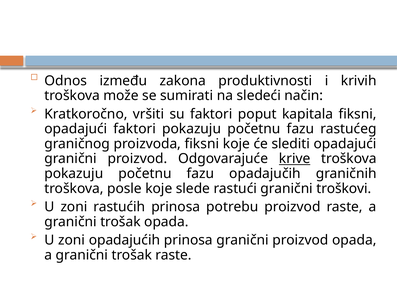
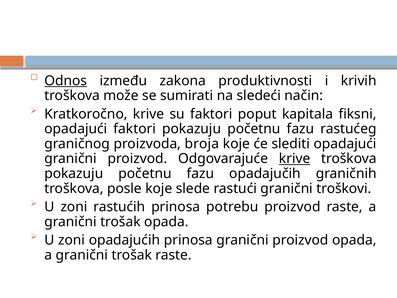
Odnos underline: none -> present (66, 81)
Kratkoročno vršiti: vršiti -> krive (149, 114)
proizvoda fiksni: fiksni -> broja (202, 144)
